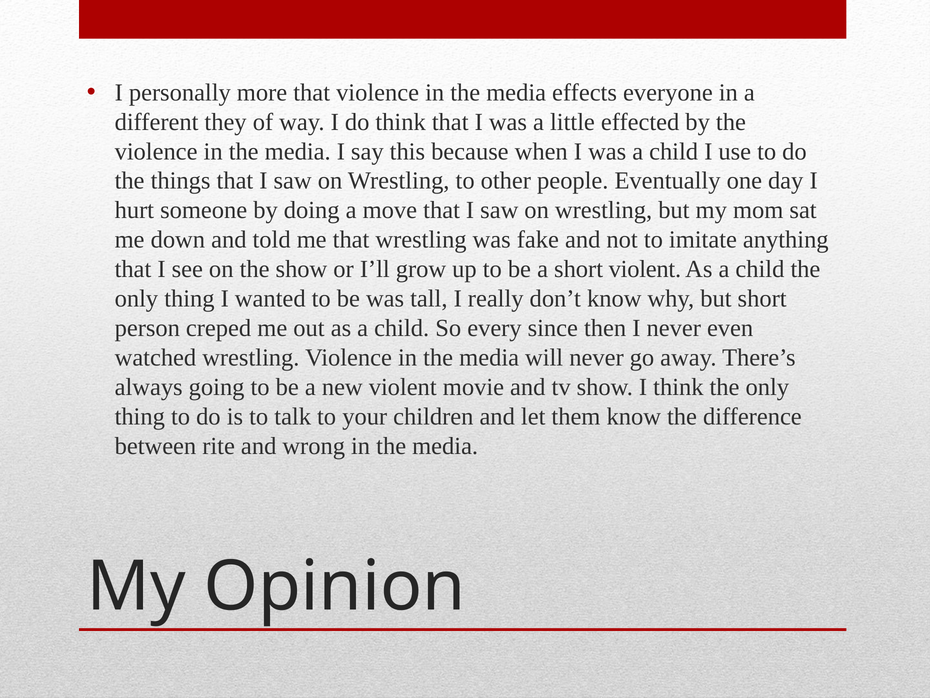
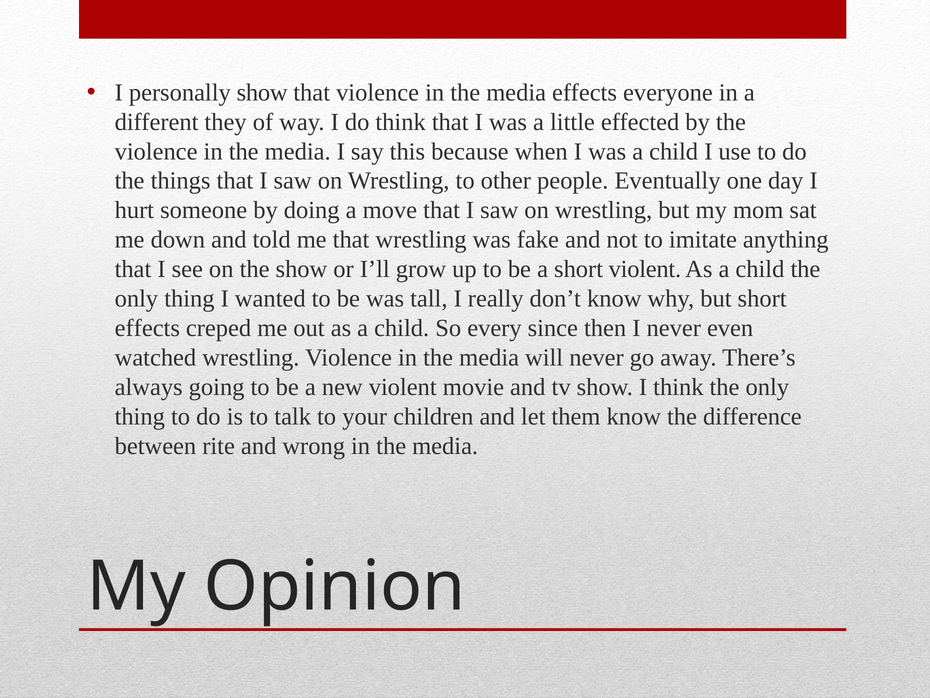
personally more: more -> show (262, 92)
person: person -> effects (147, 328)
